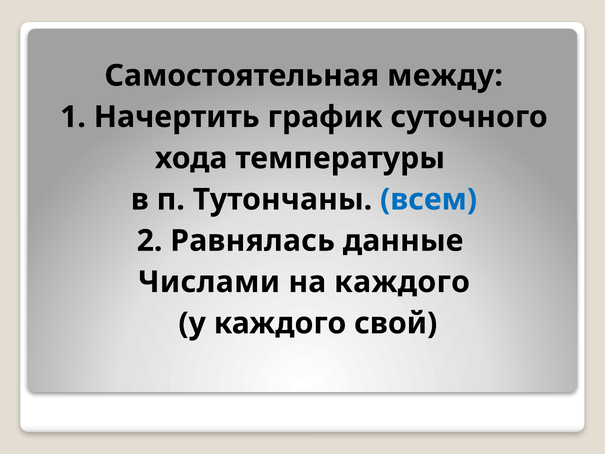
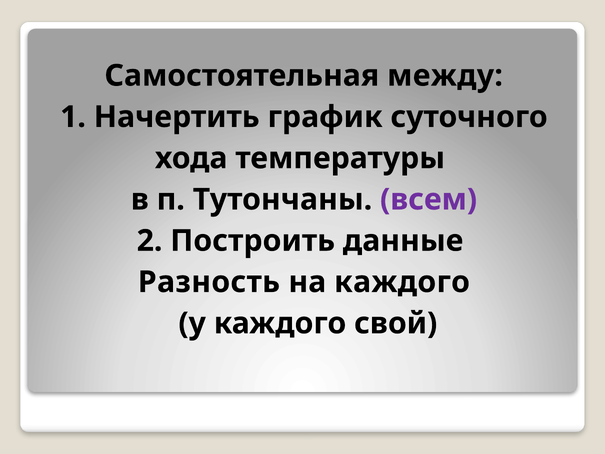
всем colour: blue -> purple (429, 199)
Равнялась: Равнялась -> Построить (253, 241)
Числами: Числами -> Разность (209, 282)
